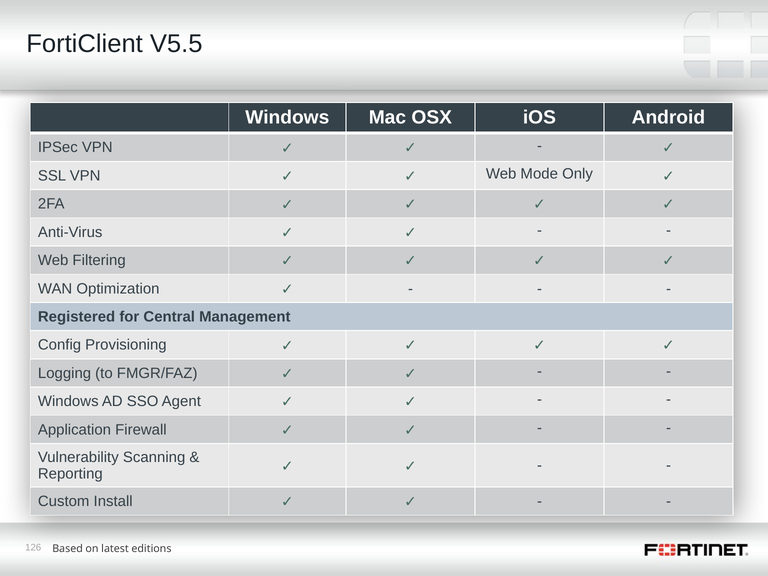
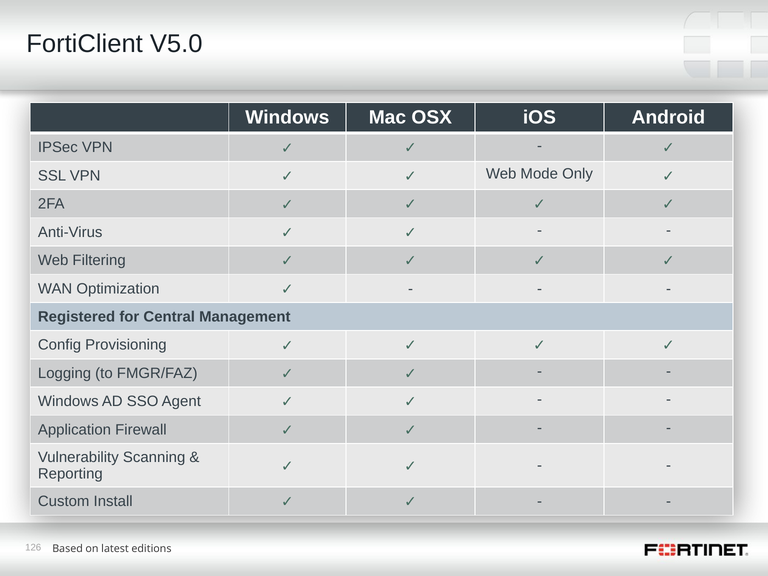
V5.5: V5.5 -> V5.0 (176, 44)
